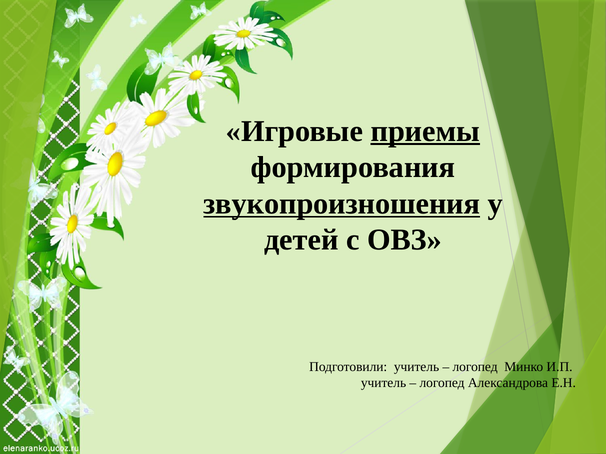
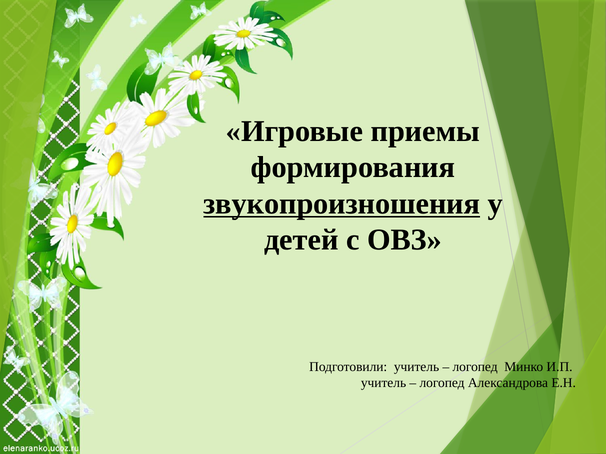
приемы underline: present -> none (425, 131)
